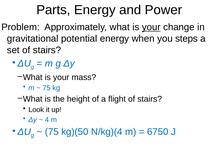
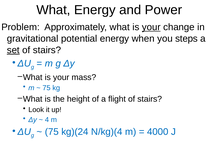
Parts: Parts -> What (53, 10)
set underline: none -> present (13, 50)
kg)(50: kg)(50 -> kg)(24 (75, 132)
6750: 6750 -> 4000 (158, 132)
